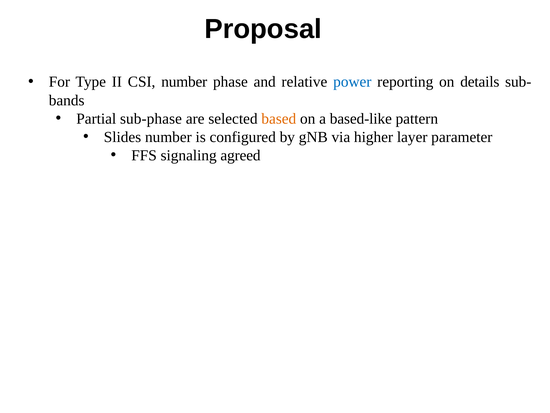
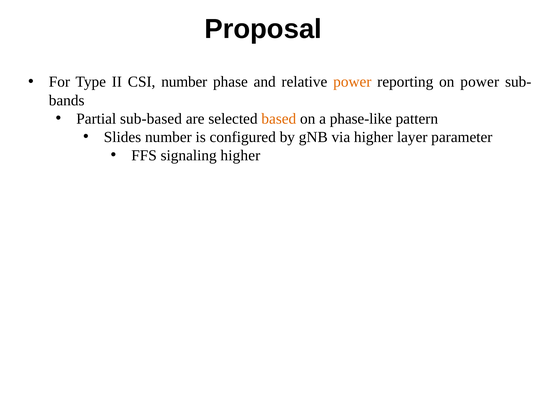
power colour: blue -> orange (352, 82)
on details: details -> power (480, 82)
sub-phase: sub-phase -> sub-based (151, 119)
based-like: based-like -> phase-like (361, 119)
signaling agreed: agreed -> higher (240, 155)
